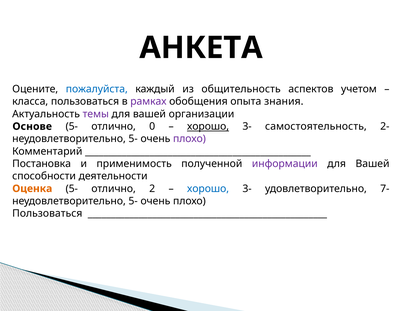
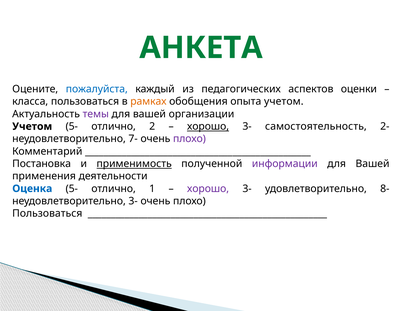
АНКЕТА colour: black -> green (201, 48)
общительность: общительность -> педагогических (241, 89)
учетом: учетом -> оценки (359, 89)
рамках colour: purple -> orange (148, 102)
опыта знания: знания -> учетом (284, 102)
Основе: Основе -> Учетом (32, 127)
0: 0 -> 2 (152, 127)
5-: 5- -> 7- (133, 139)
применимость underline: none -> present (134, 164)
способности: способности -> применения (44, 176)
Оценка colour: orange -> blue (32, 189)
2: 2 -> 1 (152, 189)
хорошо colour: blue -> purple (208, 189)
7-: 7- -> 8- (385, 189)
5-: 5- -> 3- (133, 201)
